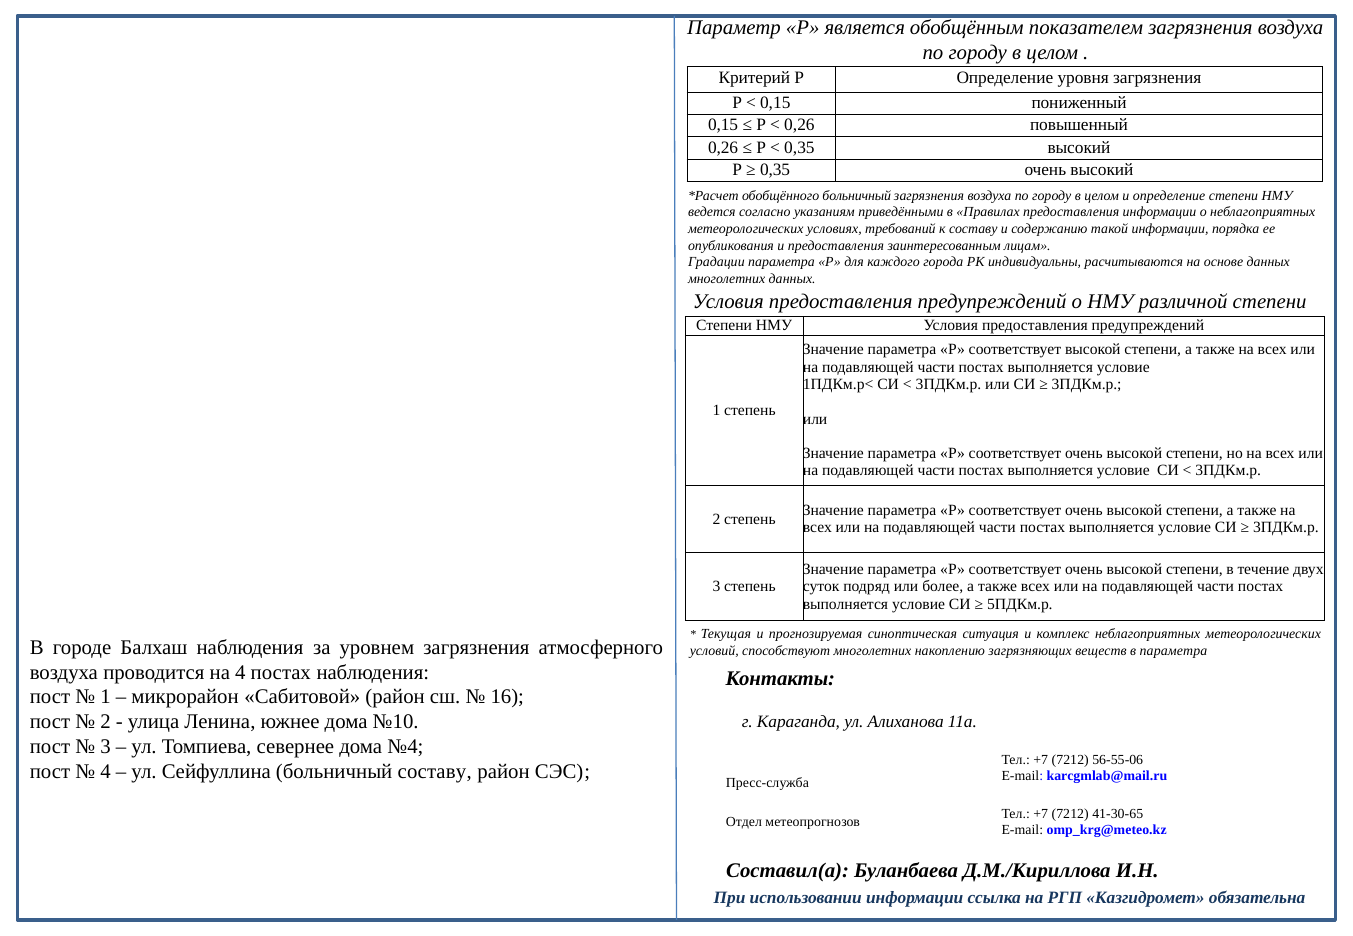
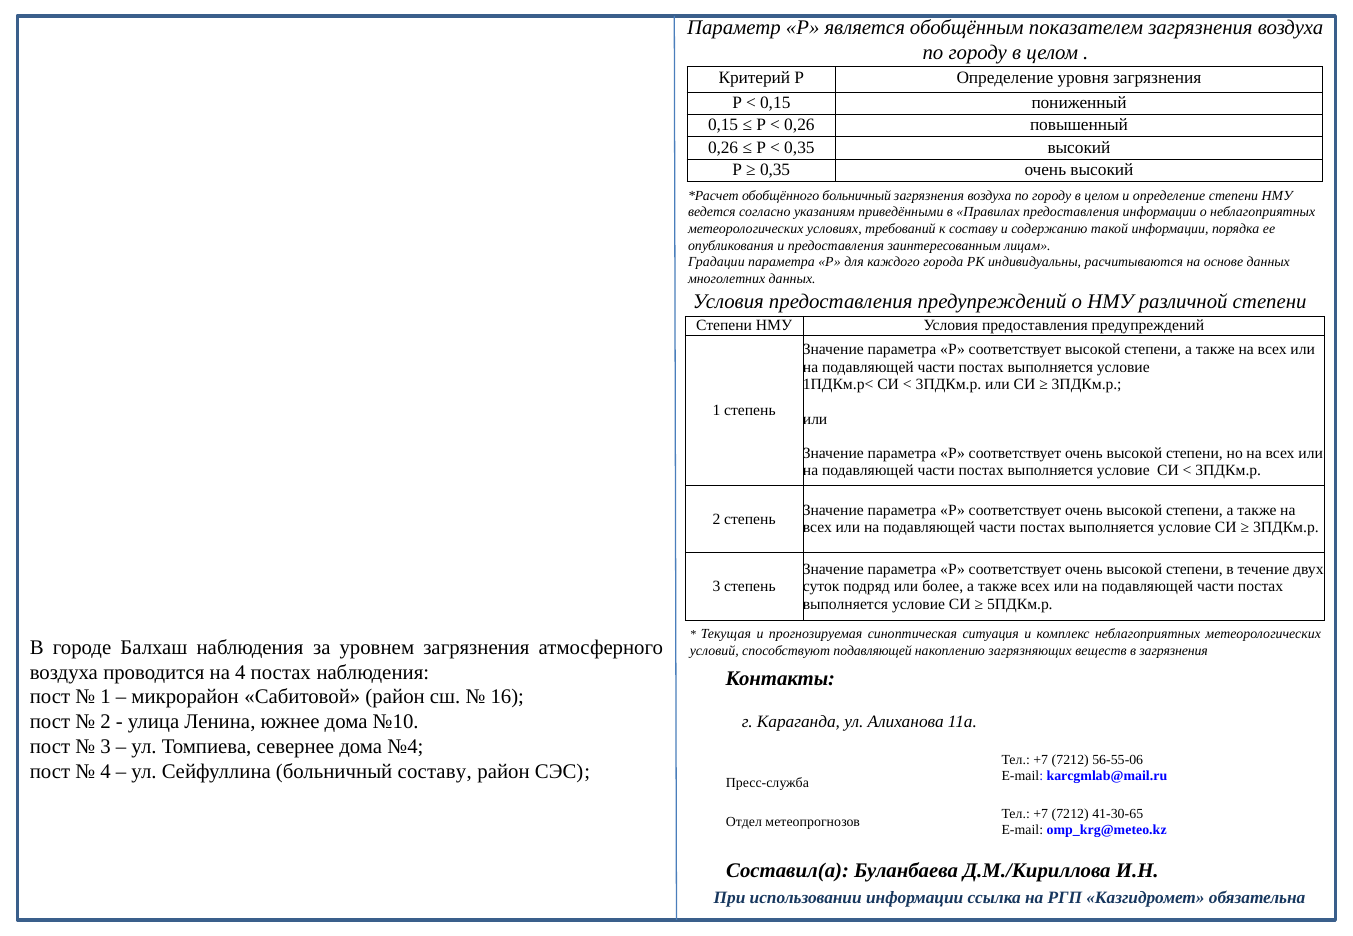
способствуют многолетних: многолетних -> подавляющей (873, 651)
в параметра: параметра -> загрязнения (1174, 651)
